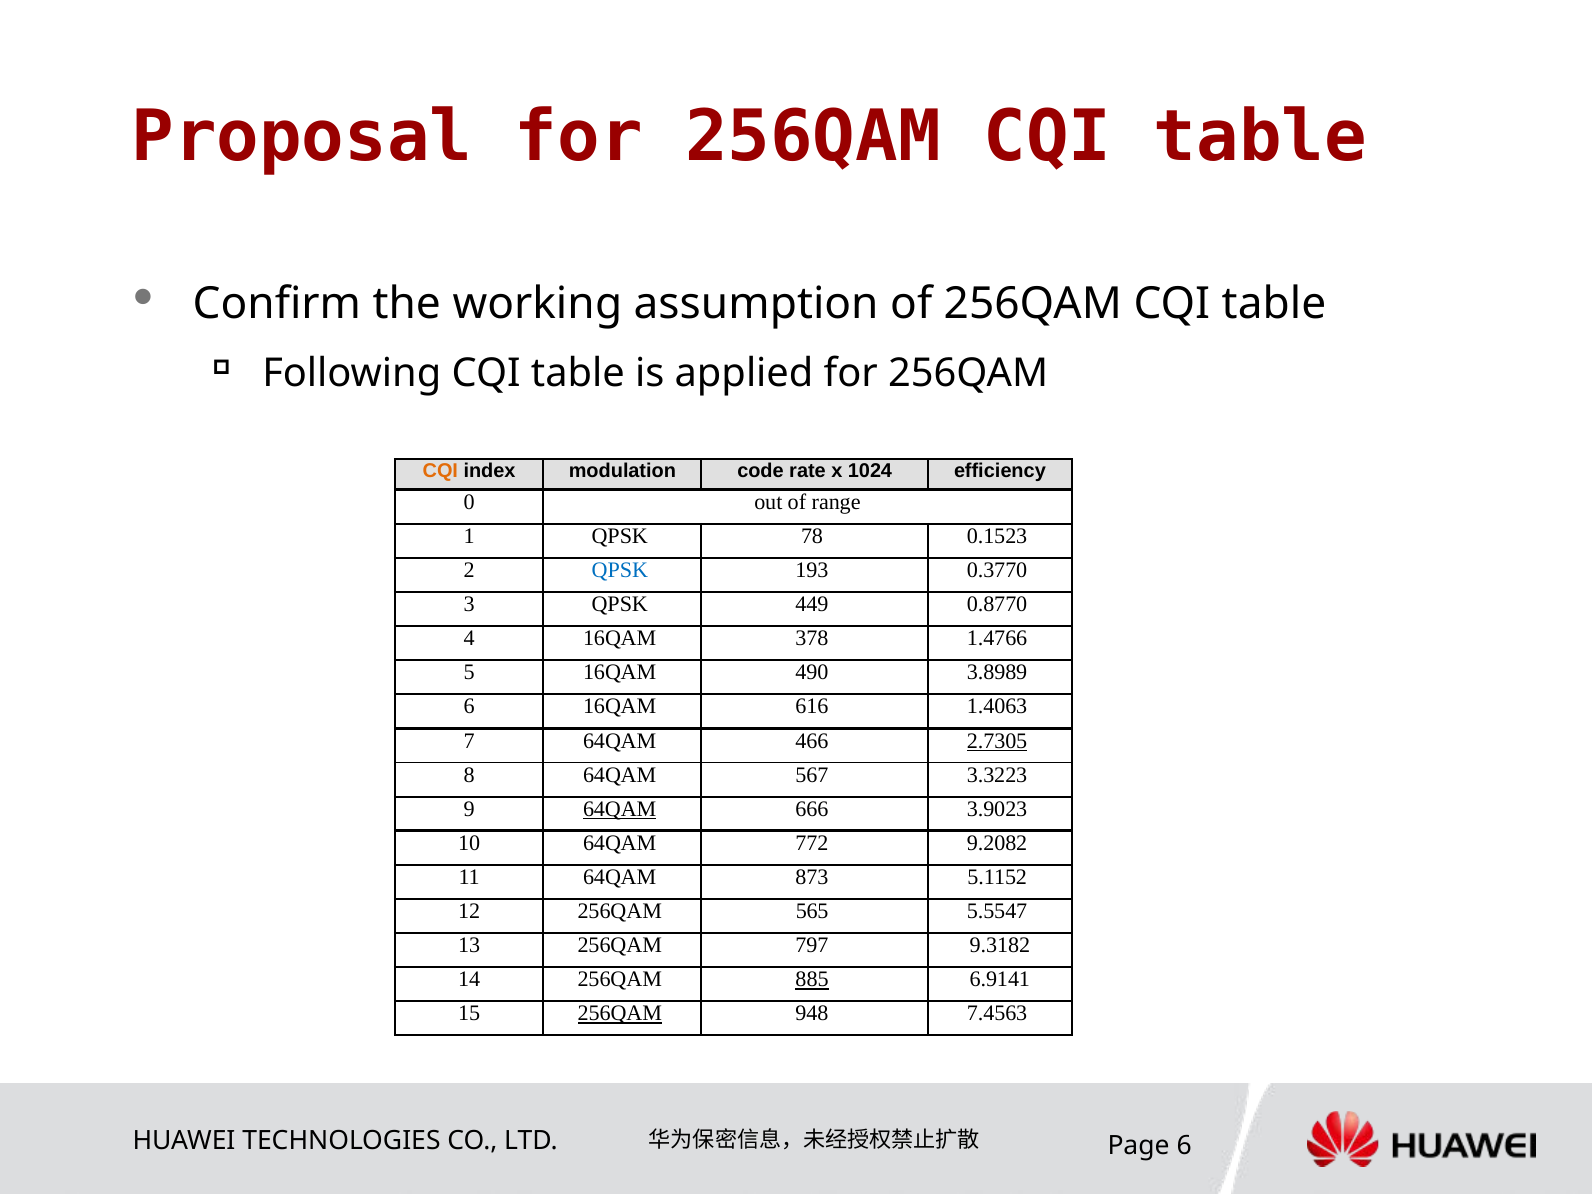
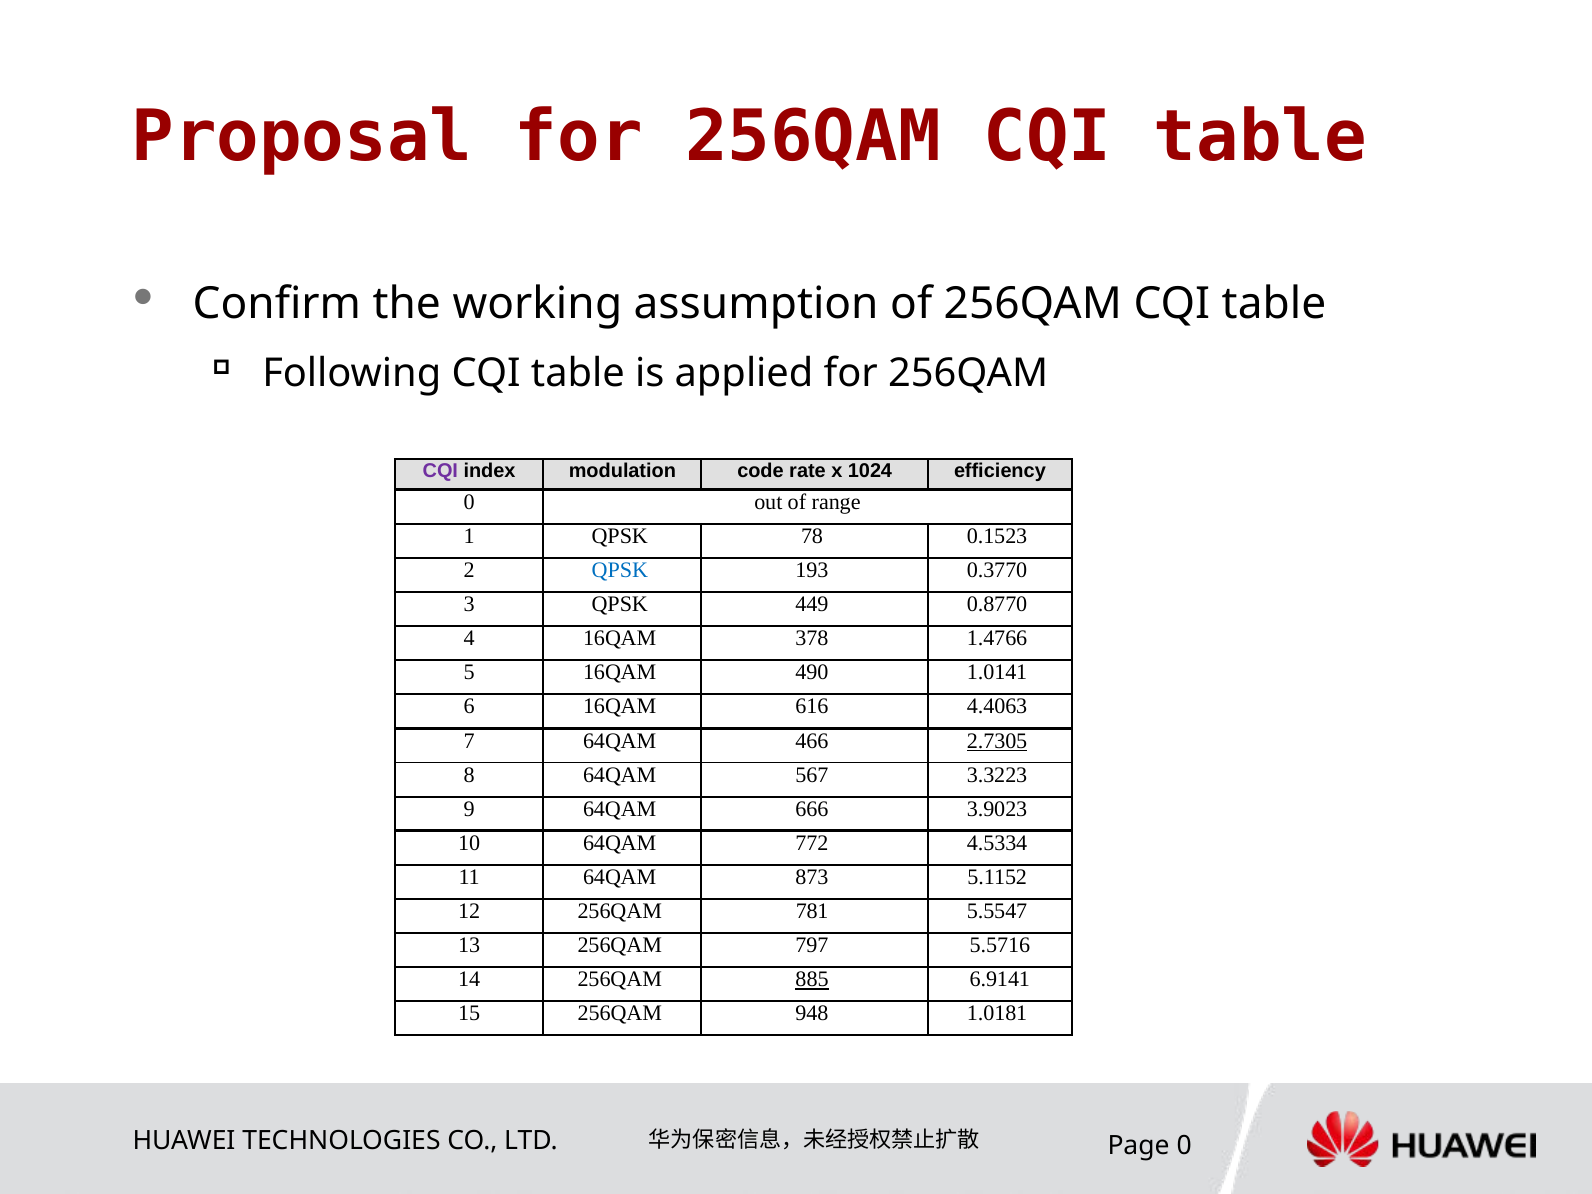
CQI colour: orange -> purple (440, 471)
3.8989: 3.8989 -> 1.0141 (997, 673)
1.4063: 1.4063 -> 4.4063 (997, 707)
64QAM underline: present -> none (620, 809)
9.2082: 9.2082 -> 4.5334 (997, 843)
565: 565 -> 781 (812, 911)
9.3182: 9.3182 -> 5.5716 (1000, 945)
256QAM underline: present -> none (620, 1014)
7.4563: 7.4563 -> 1.0181 (997, 1014)
6: 6 -> 0 (1184, 1146)
